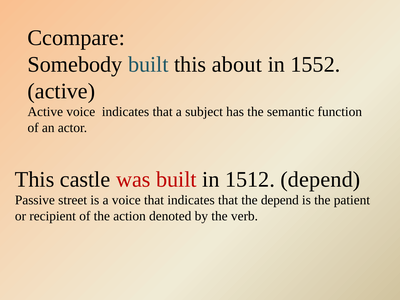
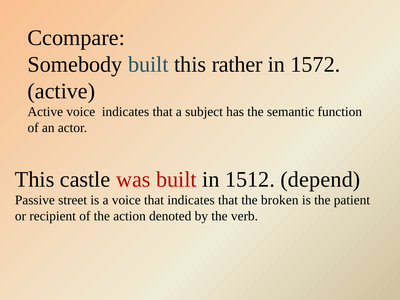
about: about -> rather (237, 64)
1552: 1552 -> 1572 (315, 64)
the depend: depend -> broken (280, 200)
